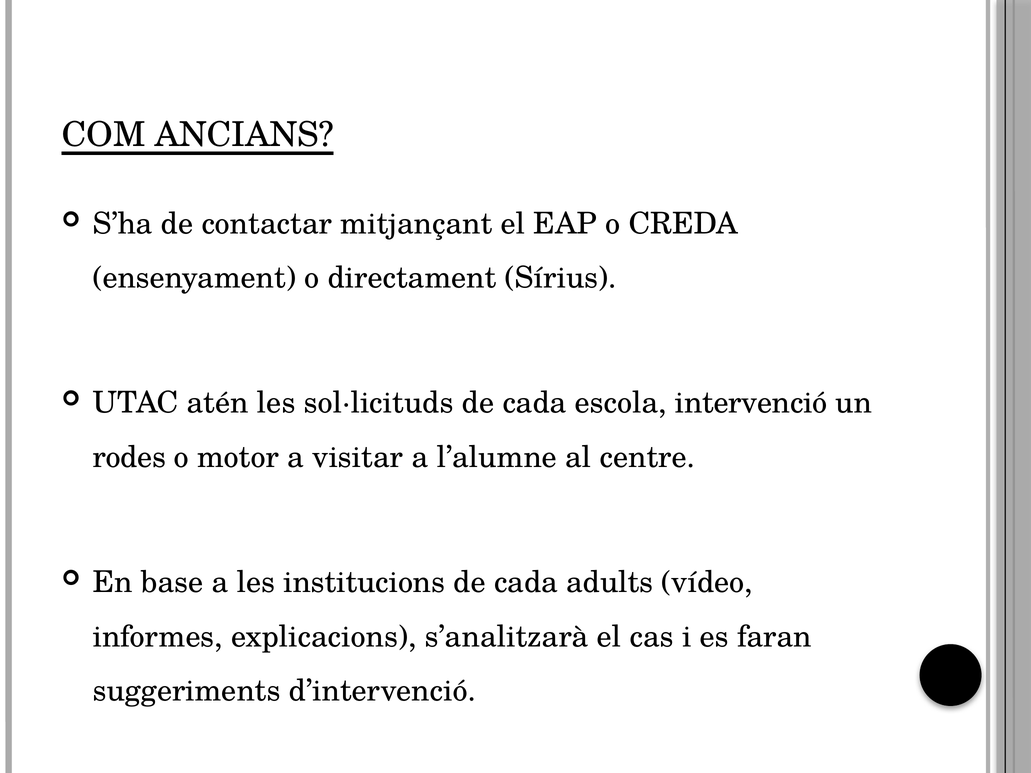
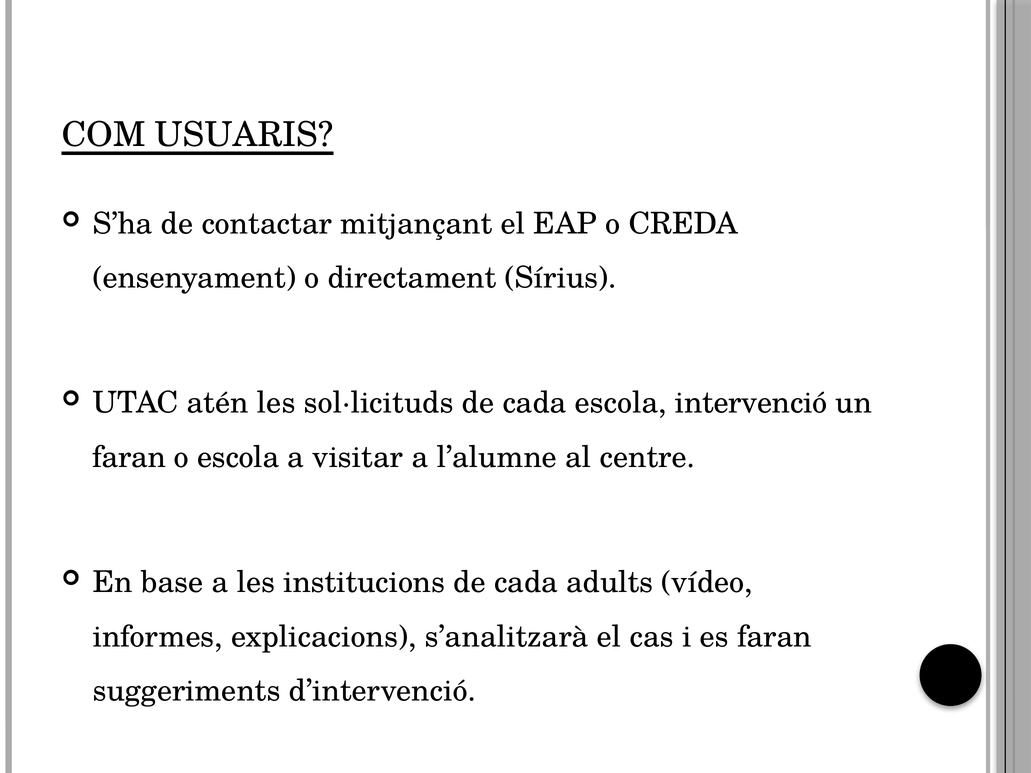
ANCIANS: ANCIANS -> USUARIS (244, 135)
rodes: rodes -> faran (129, 457)
o motor: motor -> escola (238, 457)
